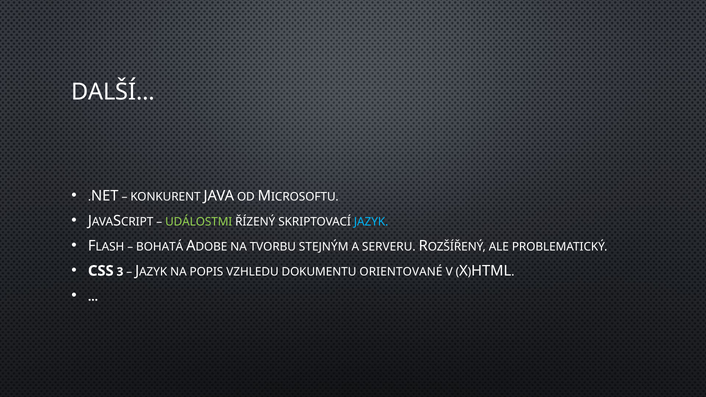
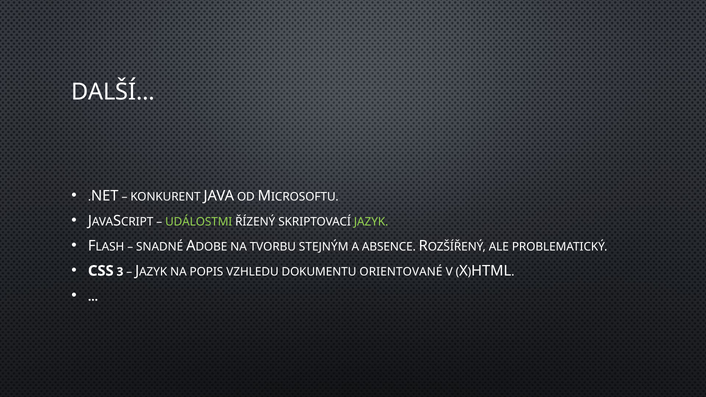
JAZYK colour: light blue -> light green (371, 222)
BOHATÁ: BOHATÁ -> SNADNÉ (160, 247)
SERVERU: SERVERU -> ABSENCE (389, 247)
